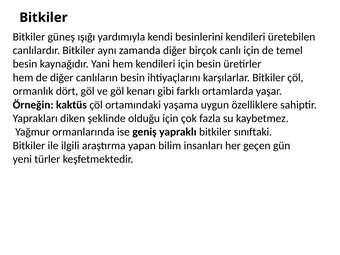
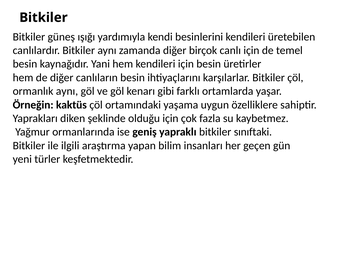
ormanlık dört: dört -> aynı (67, 91)
